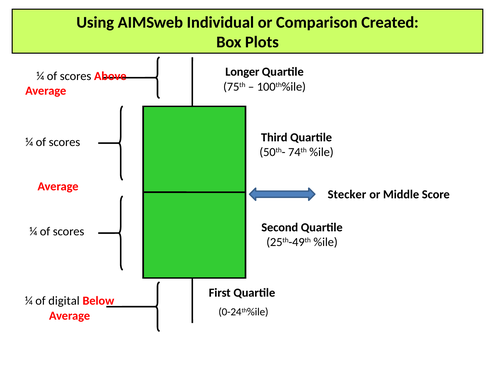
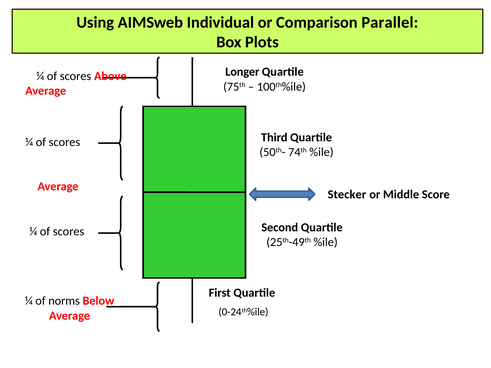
Created: Created -> Parallel (390, 22)
digital: digital -> norms (64, 301)
